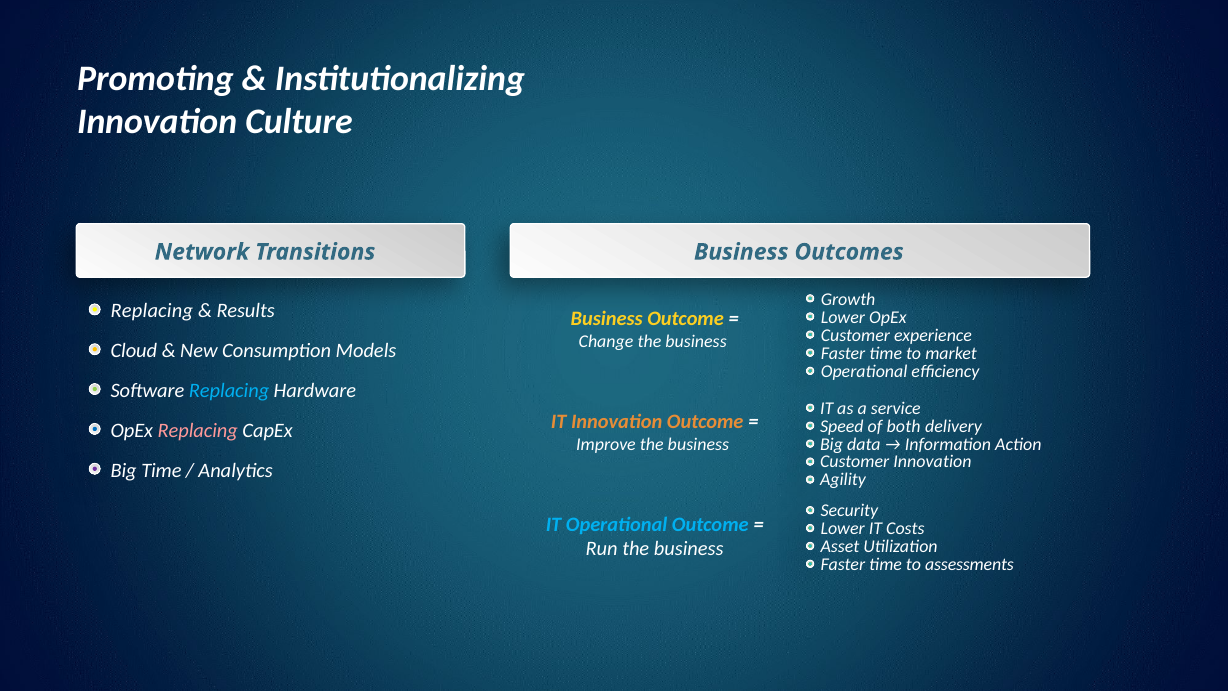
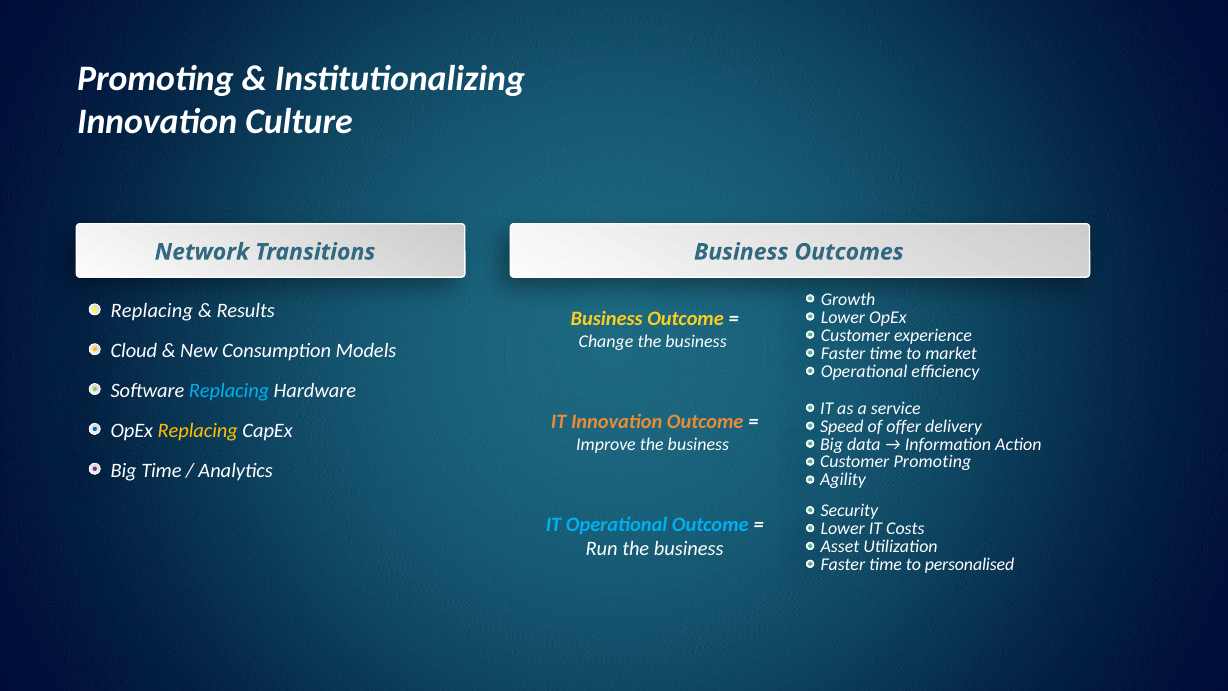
both: both -> offer (904, 426)
Replacing colour: pink -> yellow (198, 430)
Innovation: Innovation -> Promoting (932, 462)
assessments: assessments -> personalised (970, 564)
